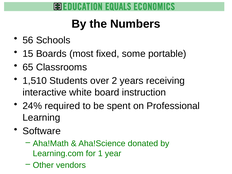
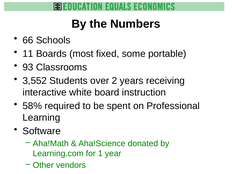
56: 56 -> 66 (28, 40)
15: 15 -> 11 (28, 54)
65: 65 -> 93 (28, 67)
1,510: 1,510 -> 3,552 (35, 81)
24%: 24% -> 58% (32, 106)
